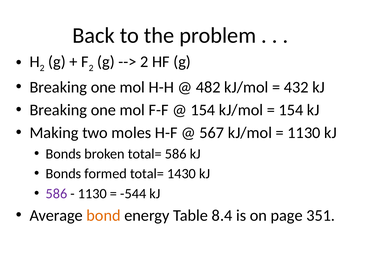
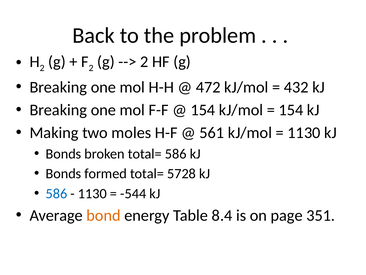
482: 482 -> 472 (208, 87)
567: 567 -> 561 (212, 133)
1430: 1430 -> 5728 (182, 173)
586 colour: purple -> blue (56, 193)
